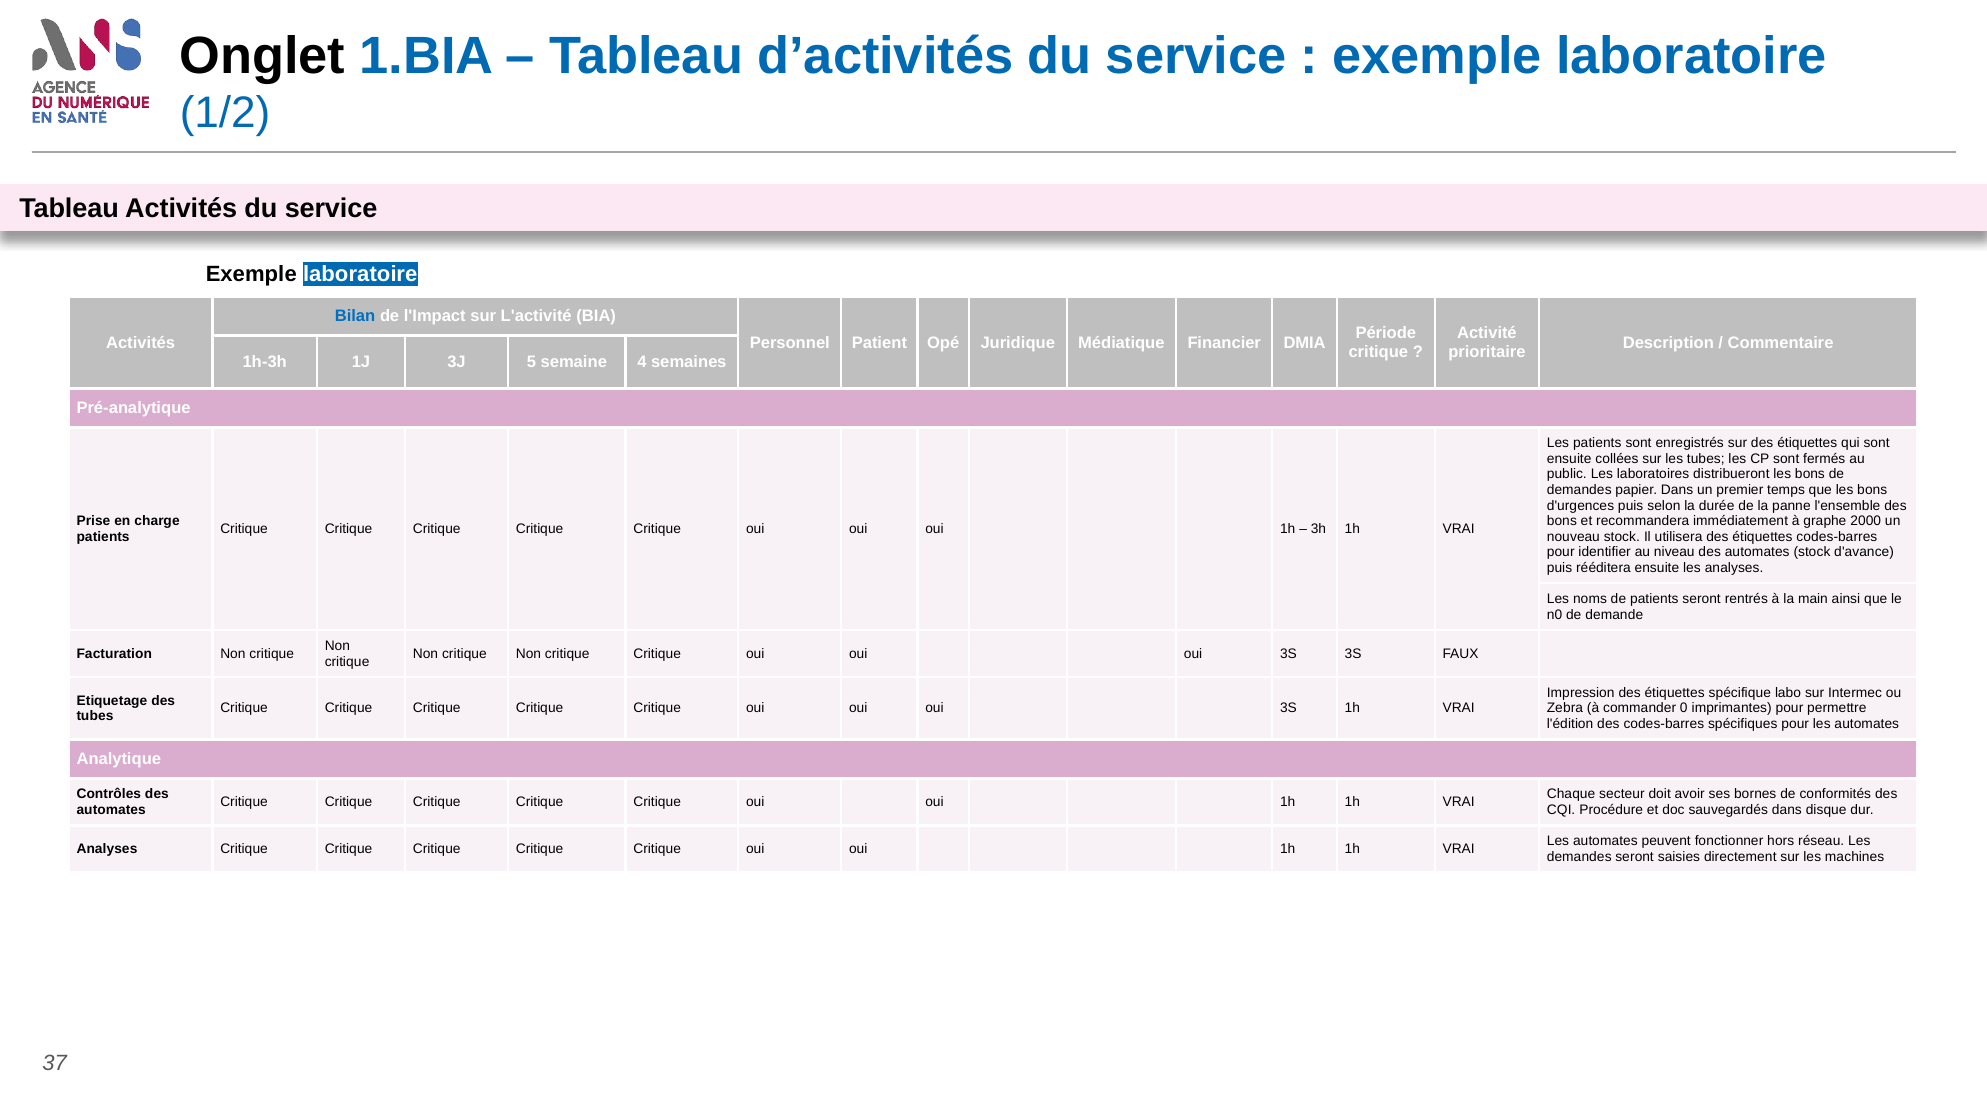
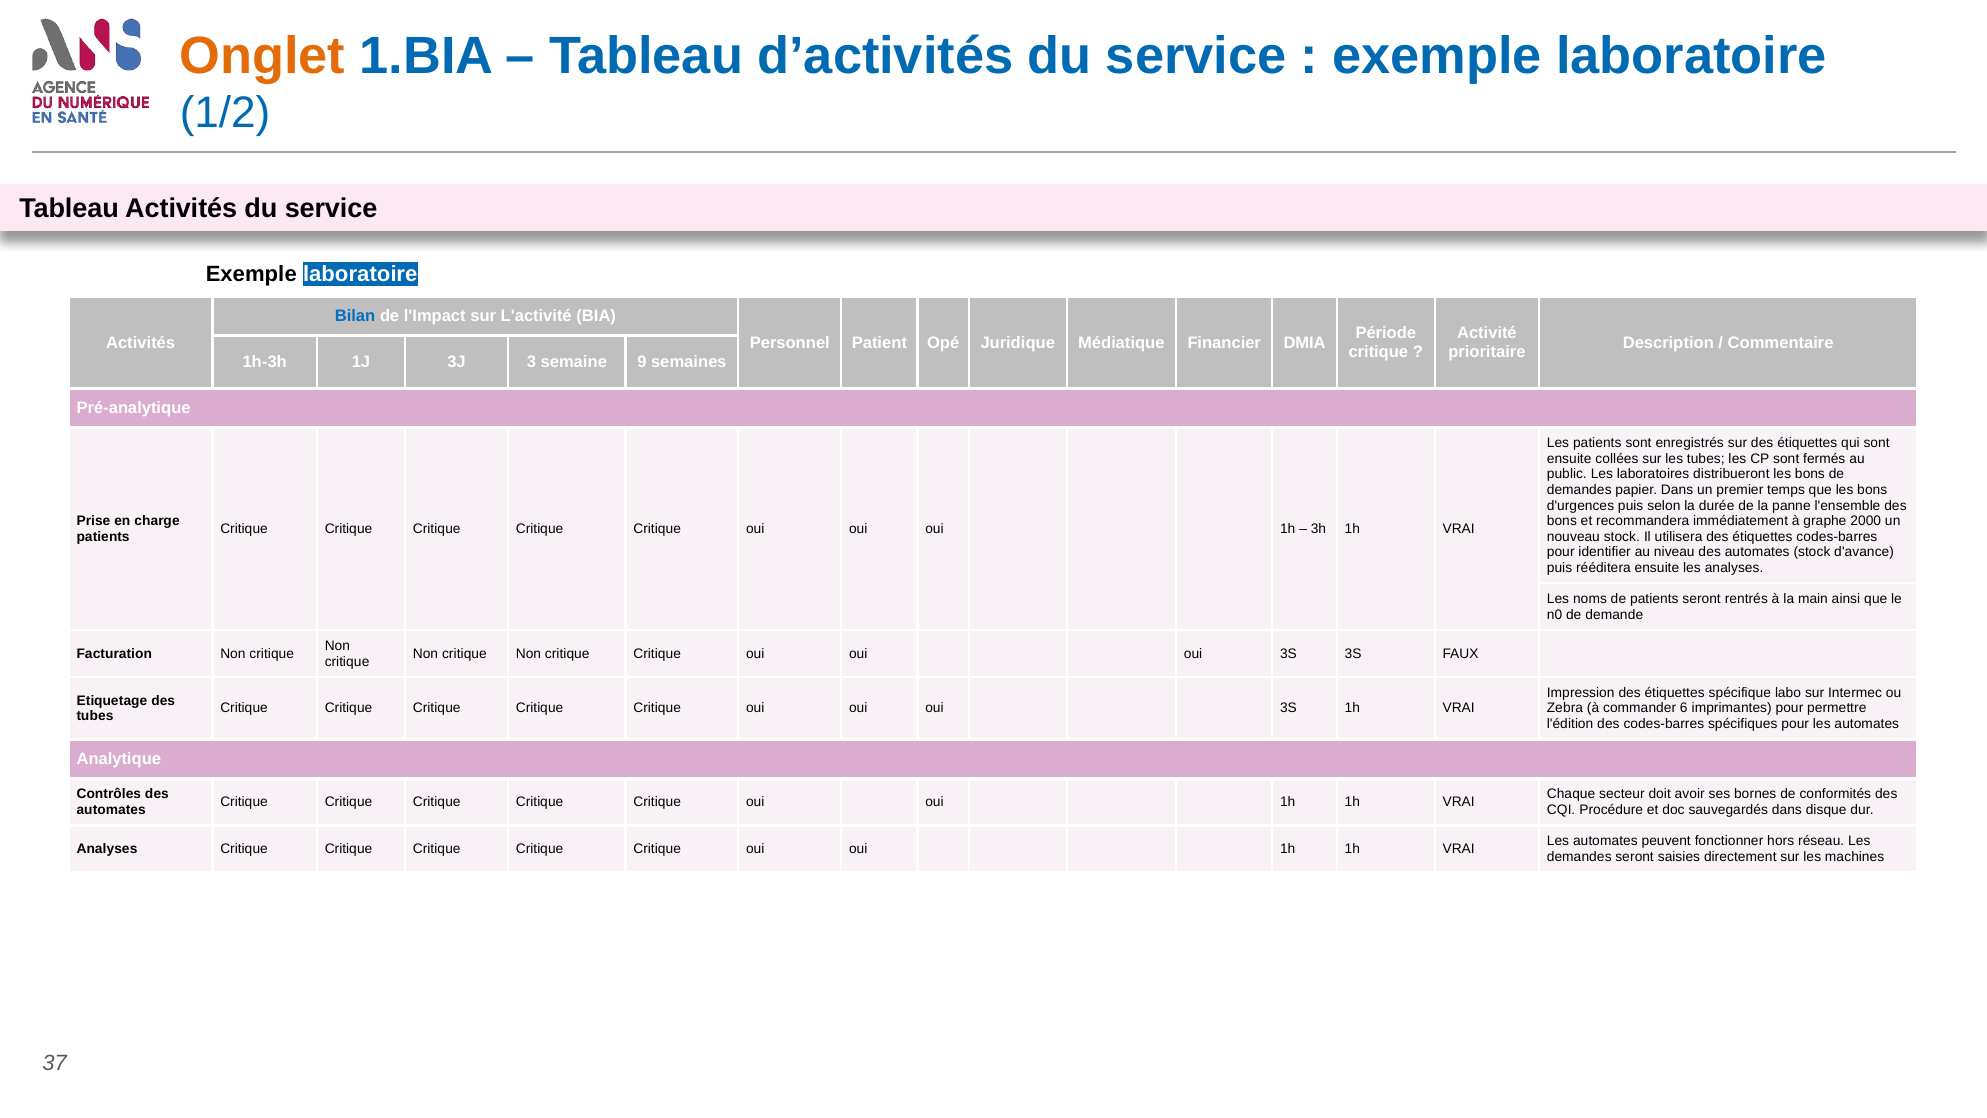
Onglet colour: black -> orange (262, 56)
5: 5 -> 3 (532, 362)
4: 4 -> 9 (642, 362)
0: 0 -> 6 (1684, 708)
